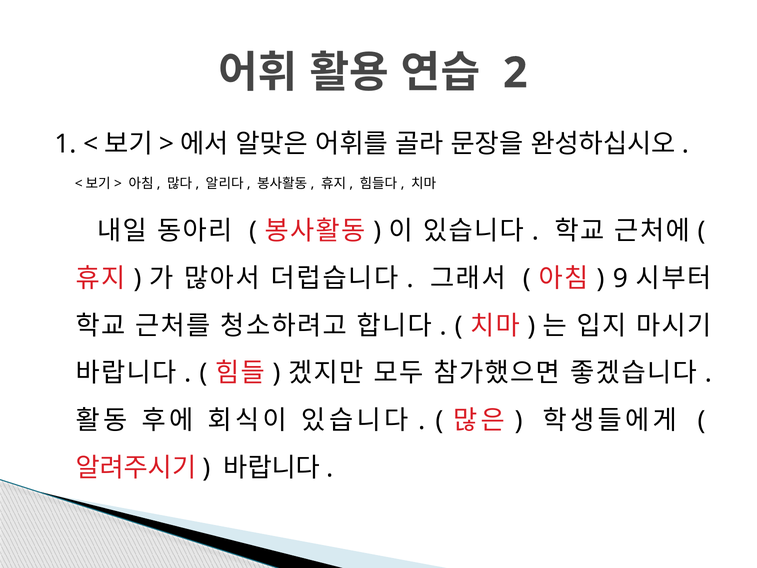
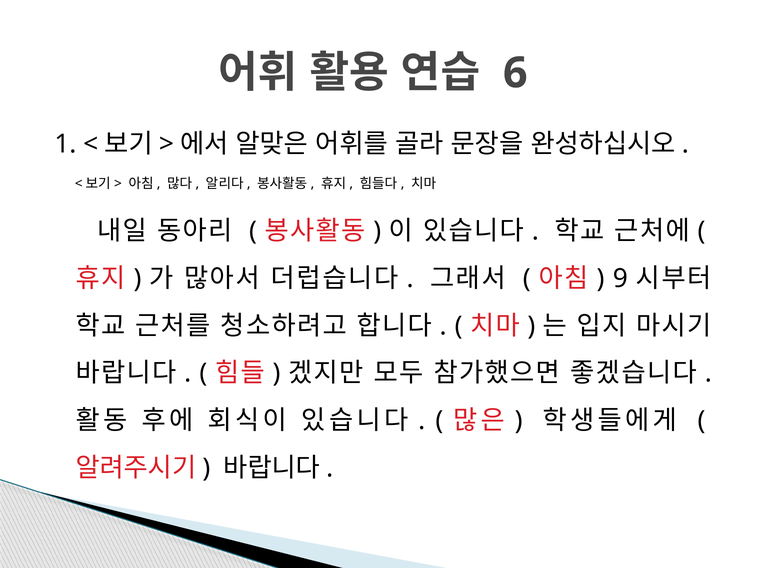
2: 2 -> 6 (515, 73)
